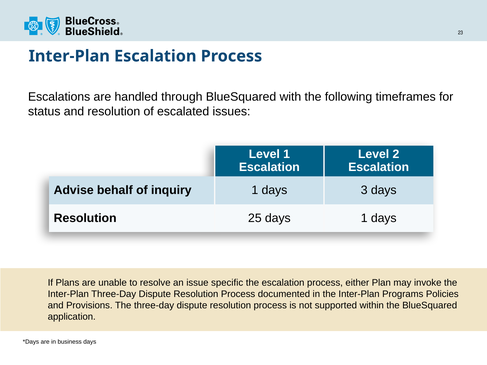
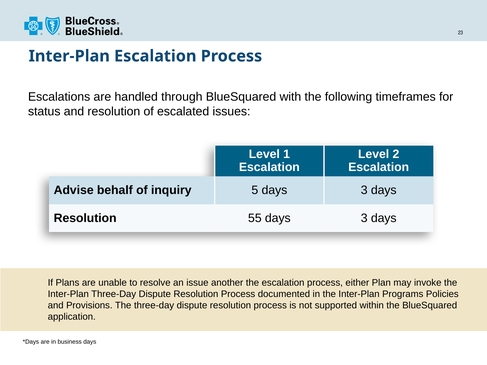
inquiry 1: 1 -> 5 (255, 190)
25: 25 -> 55 (255, 218)
1: 1 -> 3 (364, 218)
specific: specific -> another (227, 283)
